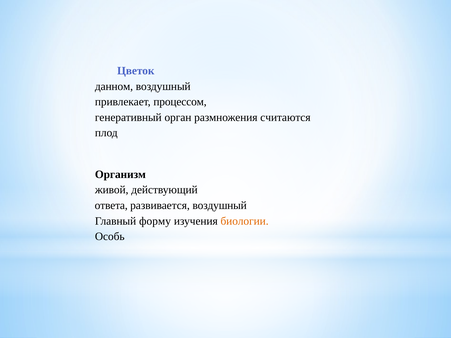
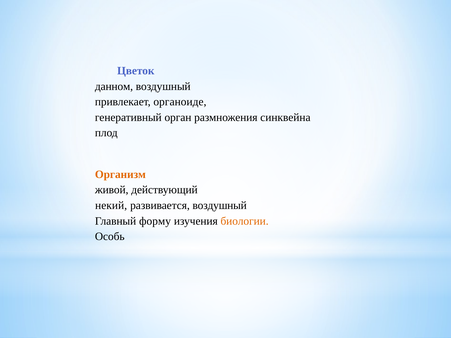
процессом: процессом -> органоиде (180, 102)
считаются: считаются -> синквейна (285, 117)
Организм colour: black -> orange (120, 174)
ответа: ответа -> некий (111, 206)
